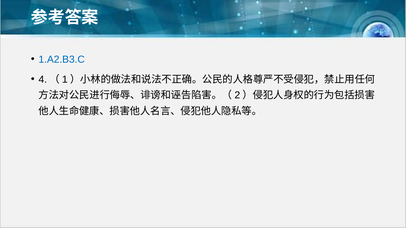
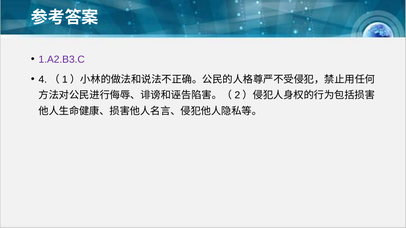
1.A2.B3.C colour: blue -> purple (62, 60)
